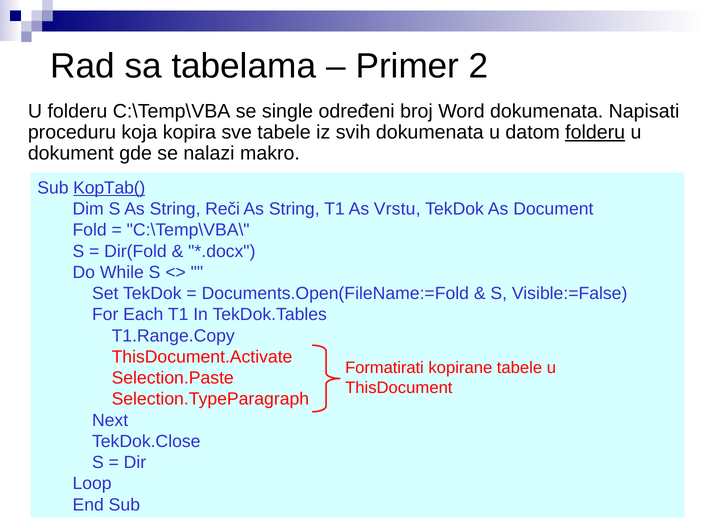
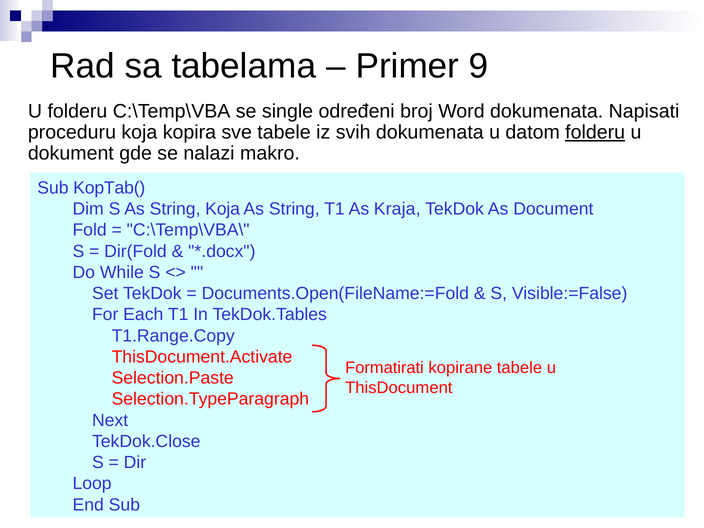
2: 2 -> 9 (479, 66)
KopTab( underline: present -> none (109, 188)
String Reči: Reči -> Koja (223, 209)
Vrstu: Vrstu -> Kraja (397, 209)
